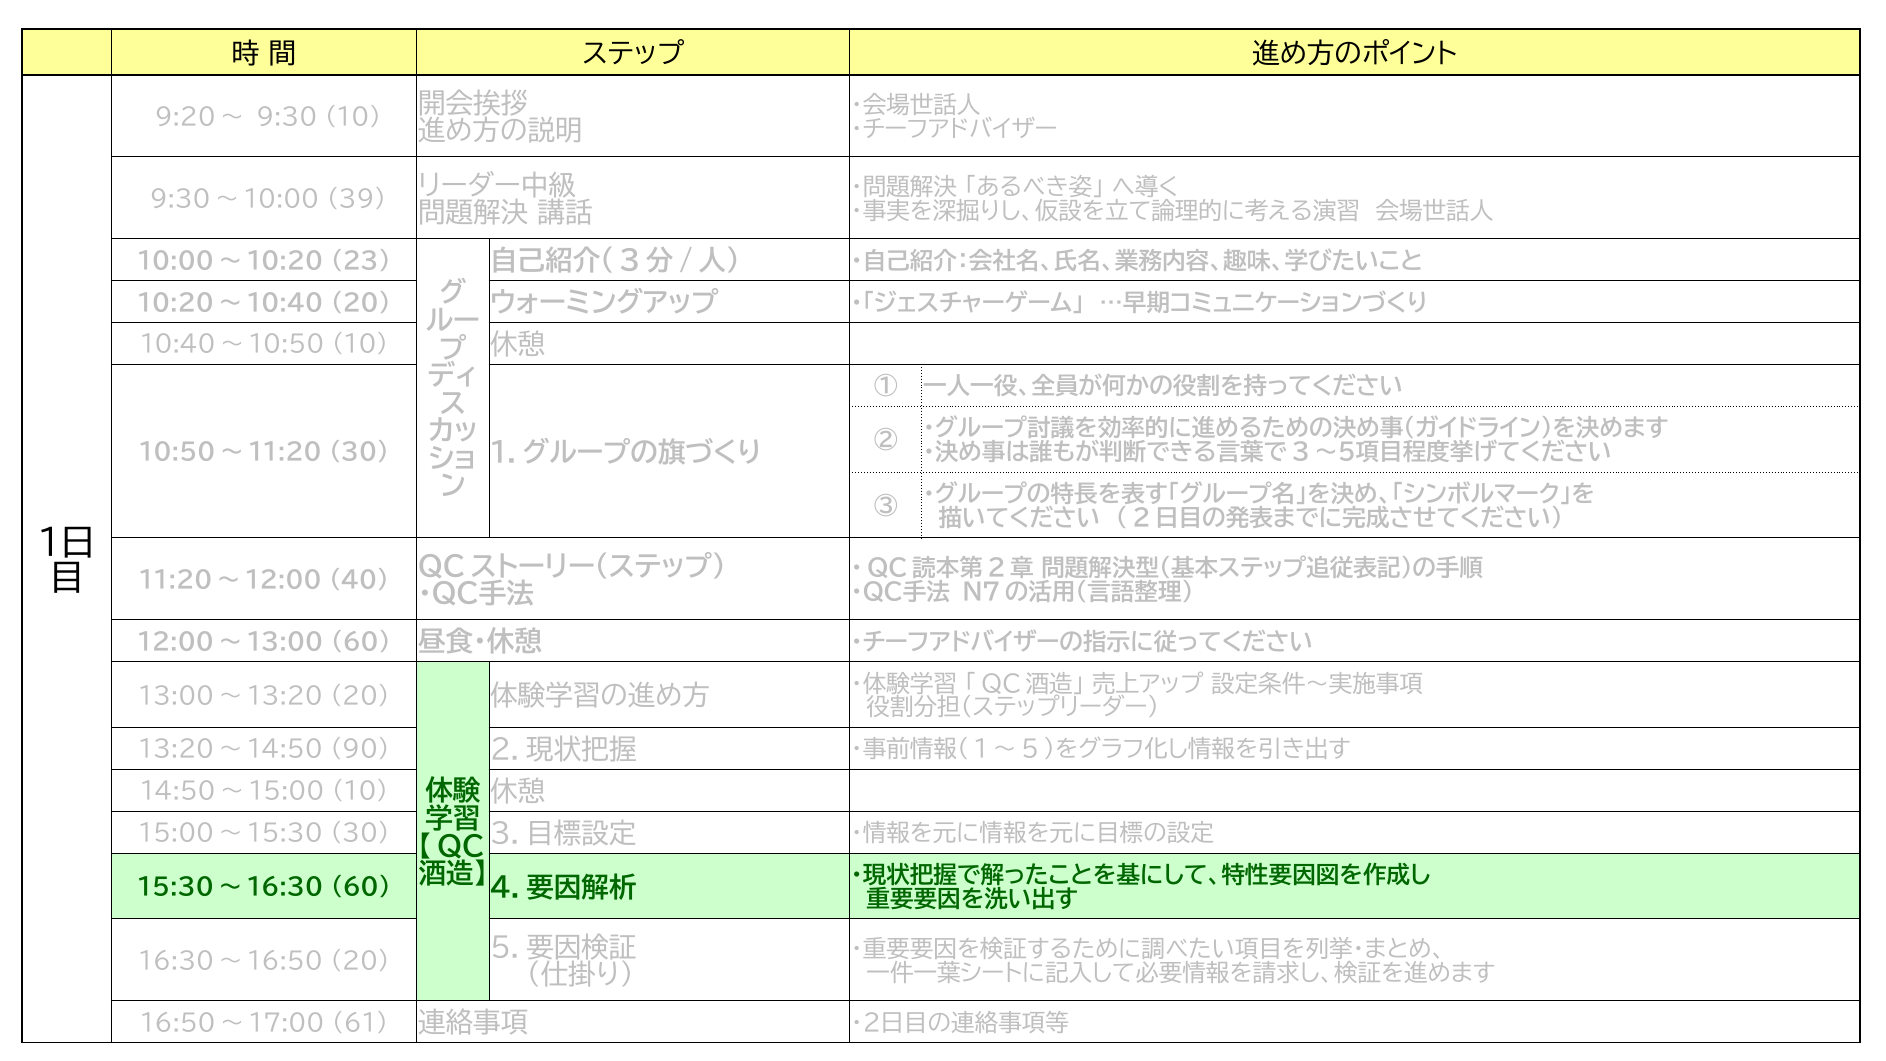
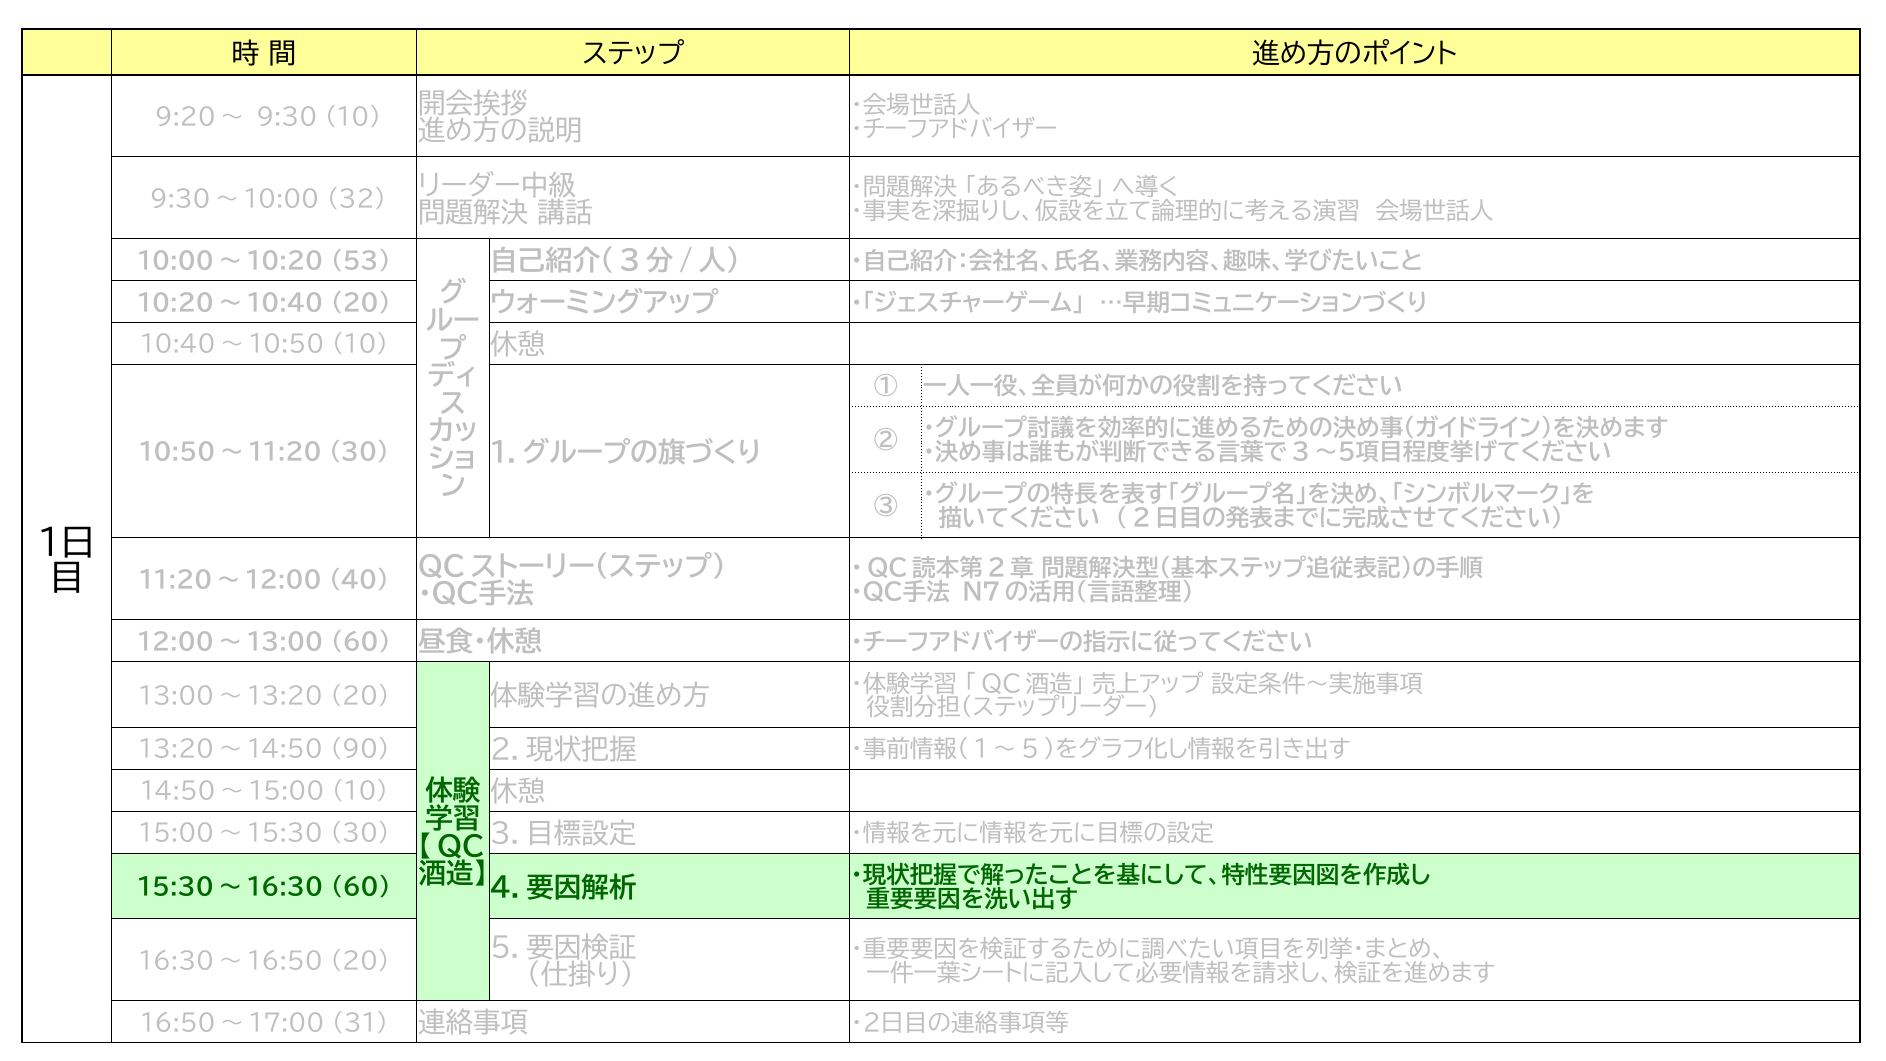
39: 39 -> 32 (357, 200)
23: 23 -> 53 (361, 261)
61: 61 -> 31 (360, 1023)
